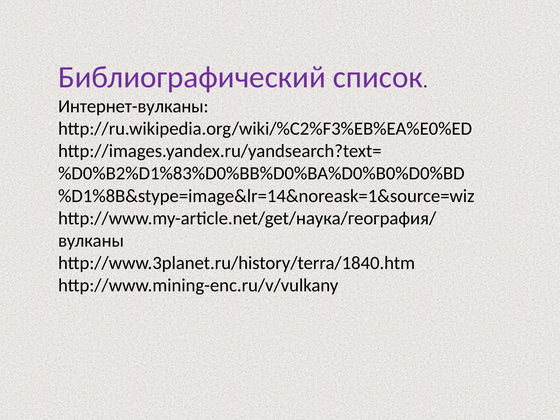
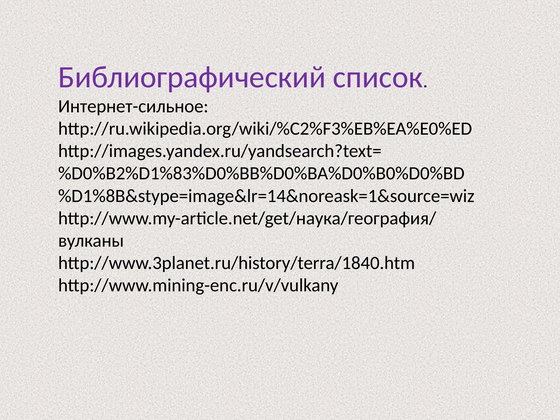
Интернет-вулканы: Интернет-вулканы -> Интернет-сильное (133, 106)
